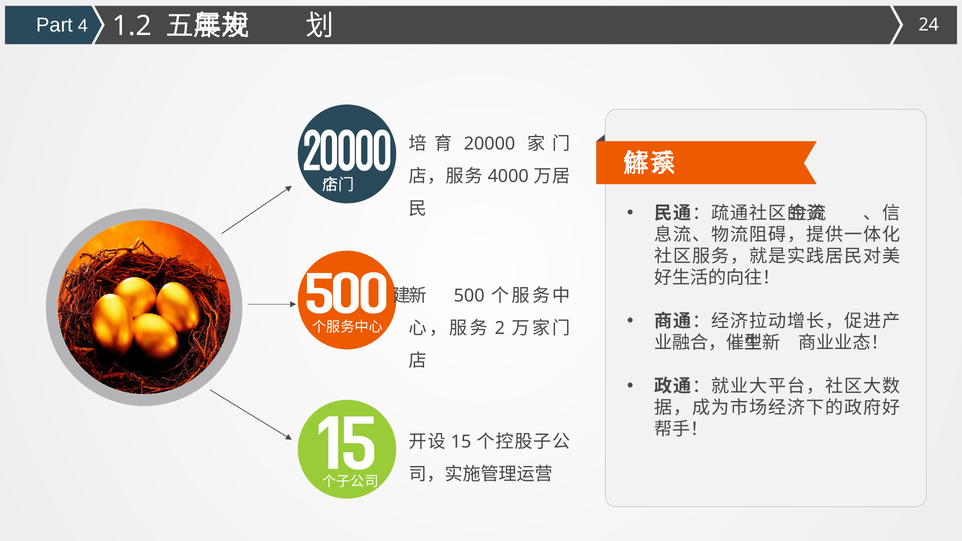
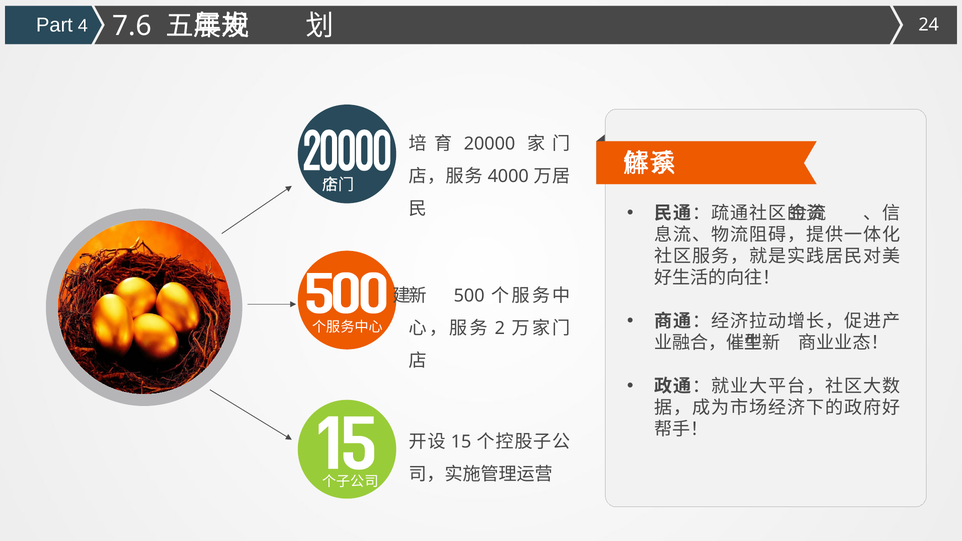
1.2: 1.2 -> 7.6 (132, 26)
